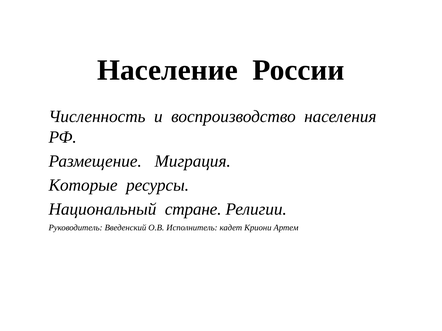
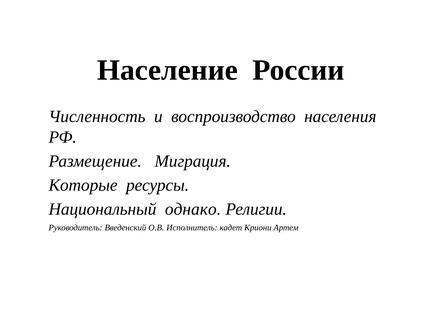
стране: стране -> однако (193, 210)
